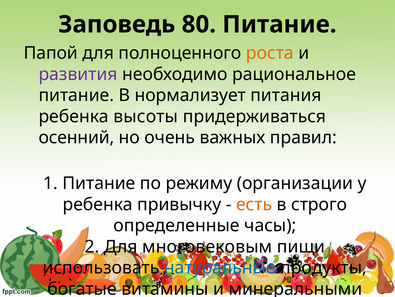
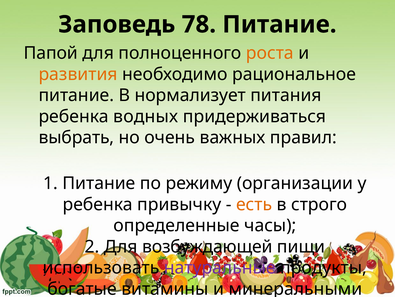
80: 80 -> 78 (199, 24)
развития colour: purple -> orange (78, 74)
высоты: высоты -> водных (146, 116)
осенний: осенний -> выбрать (76, 137)
многовековым: многовековым -> возбуждающей (207, 246)
натуральные colour: blue -> purple (220, 267)
